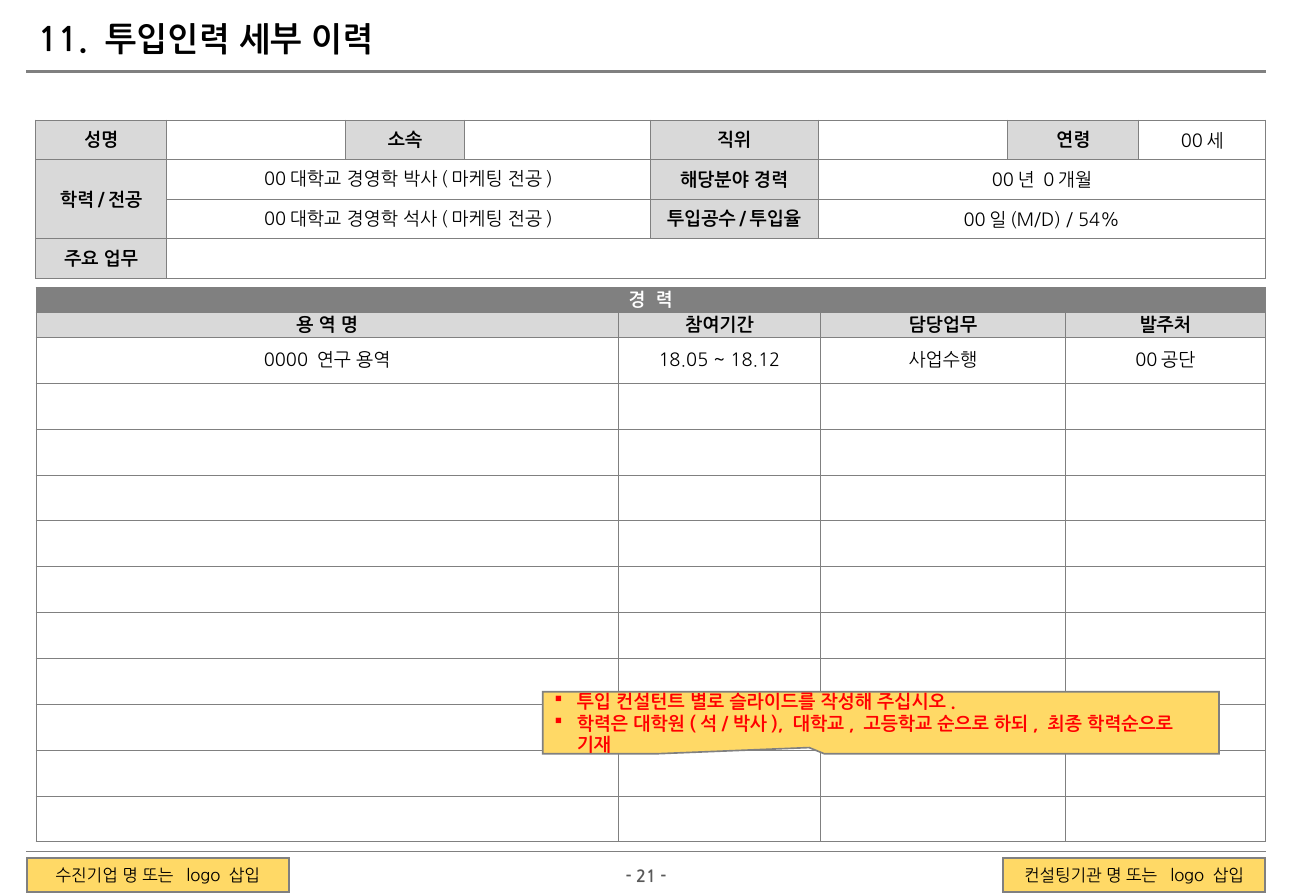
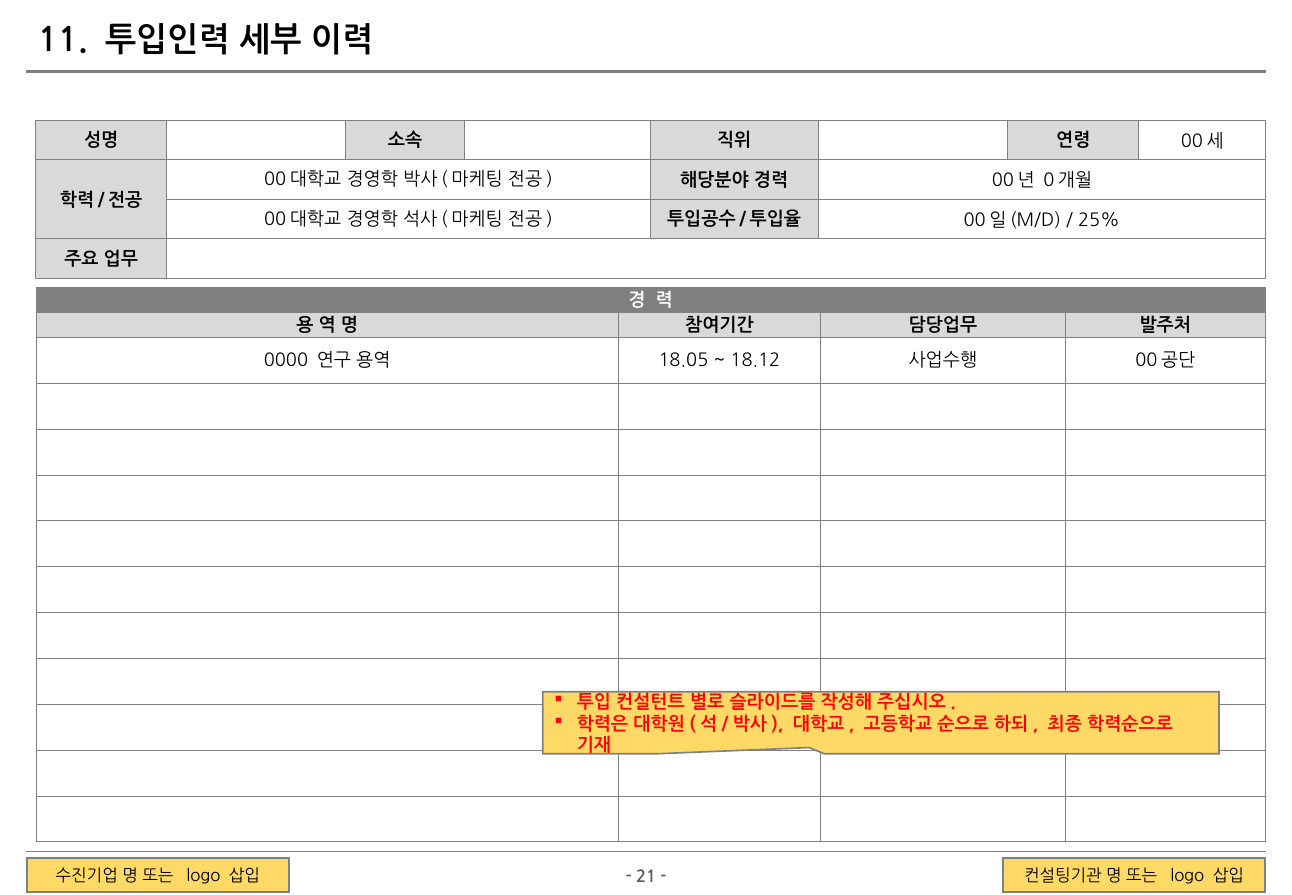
54%: 54% -> 25% (1099, 220)
